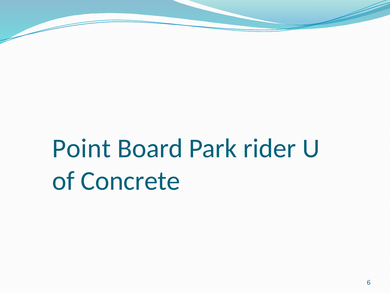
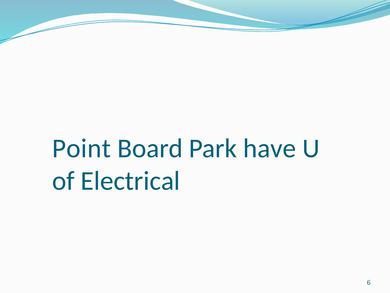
rider: rider -> have (270, 148)
Concrete: Concrete -> Electrical (130, 181)
